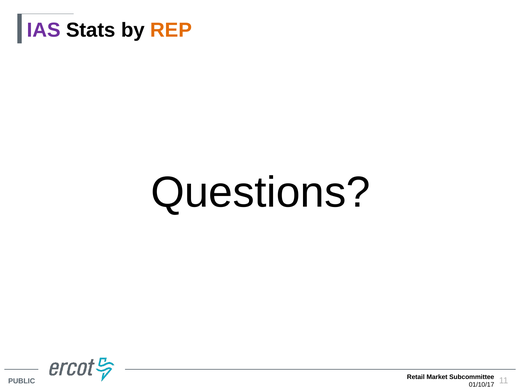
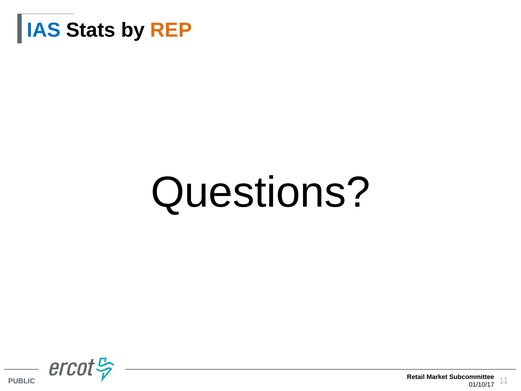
IAS colour: purple -> blue (44, 30)
